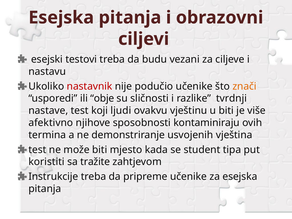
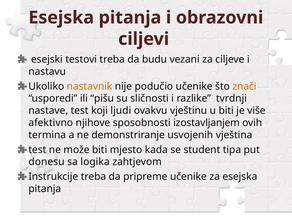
nastavnik colour: red -> orange (90, 86)
obje: obje -> pišu (102, 98)
kontaminiraju: kontaminiraju -> izostavljanjem (207, 123)
koristiti: koristiti -> donesu (47, 162)
tražite: tražite -> logika (95, 162)
